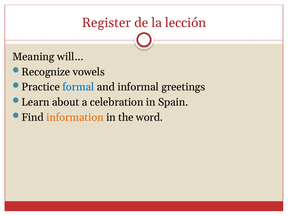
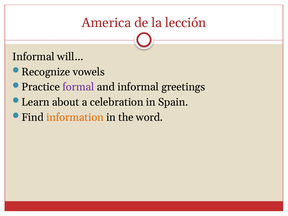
Register: Register -> America (106, 23)
Meaning: Meaning -> Informal (33, 57)
formal colour: blue -> purple (78, 87)
